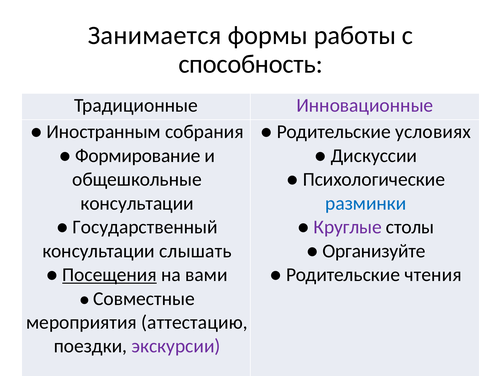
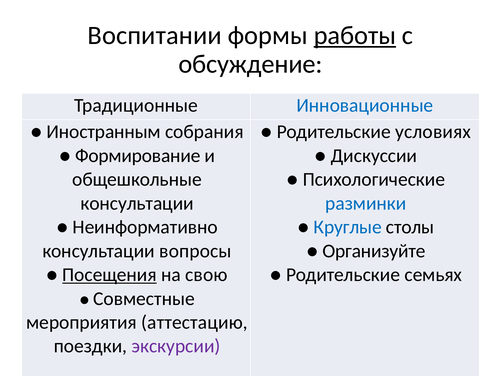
Занимается: Занимается -> Воспитании (155, 36)
работы underline: none -> present (355, 36)
способность: способность -> обсуждение (251, 64)
Инновационные colour: purple -> blue (365, 105)
Государственный: Государственный -> Неинформативно (145, 227)
Круглые colour: purple -> blue (348, 227)
слышать: слышать -> вопросы (195, 251)
вами: вами -> свою (206, 275)
чтения: чтения -> семьях (433, 275)
